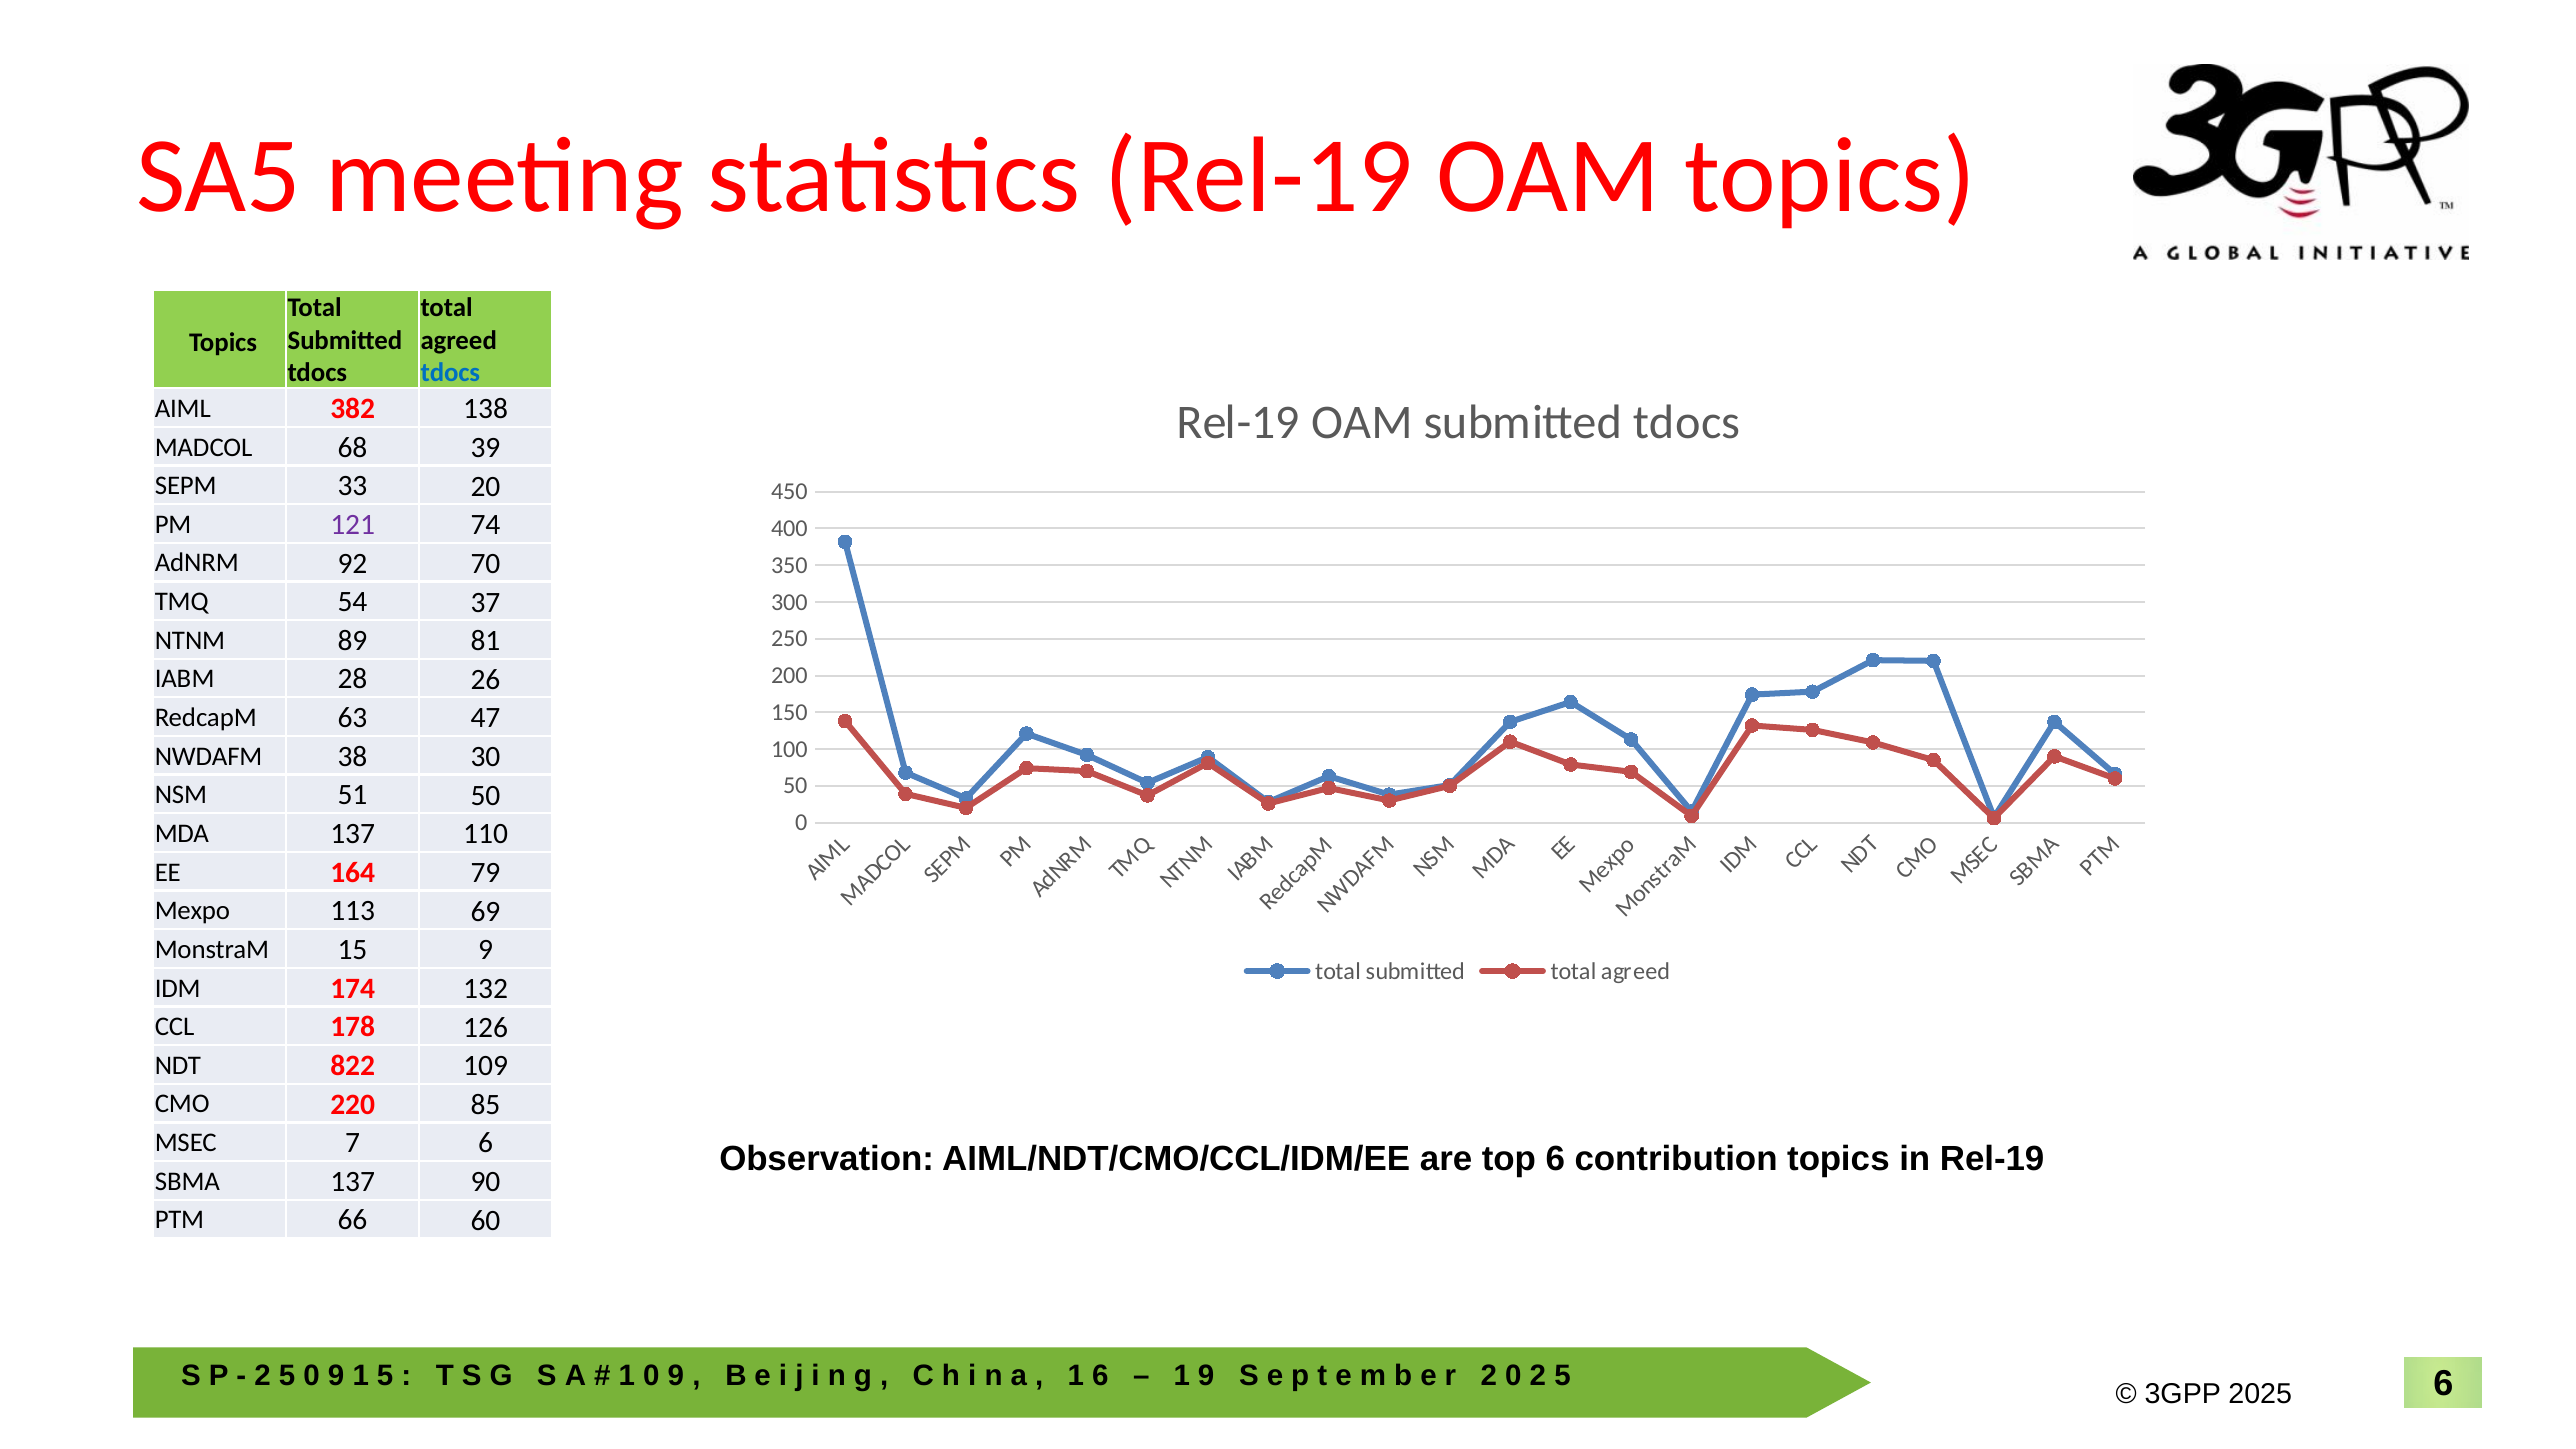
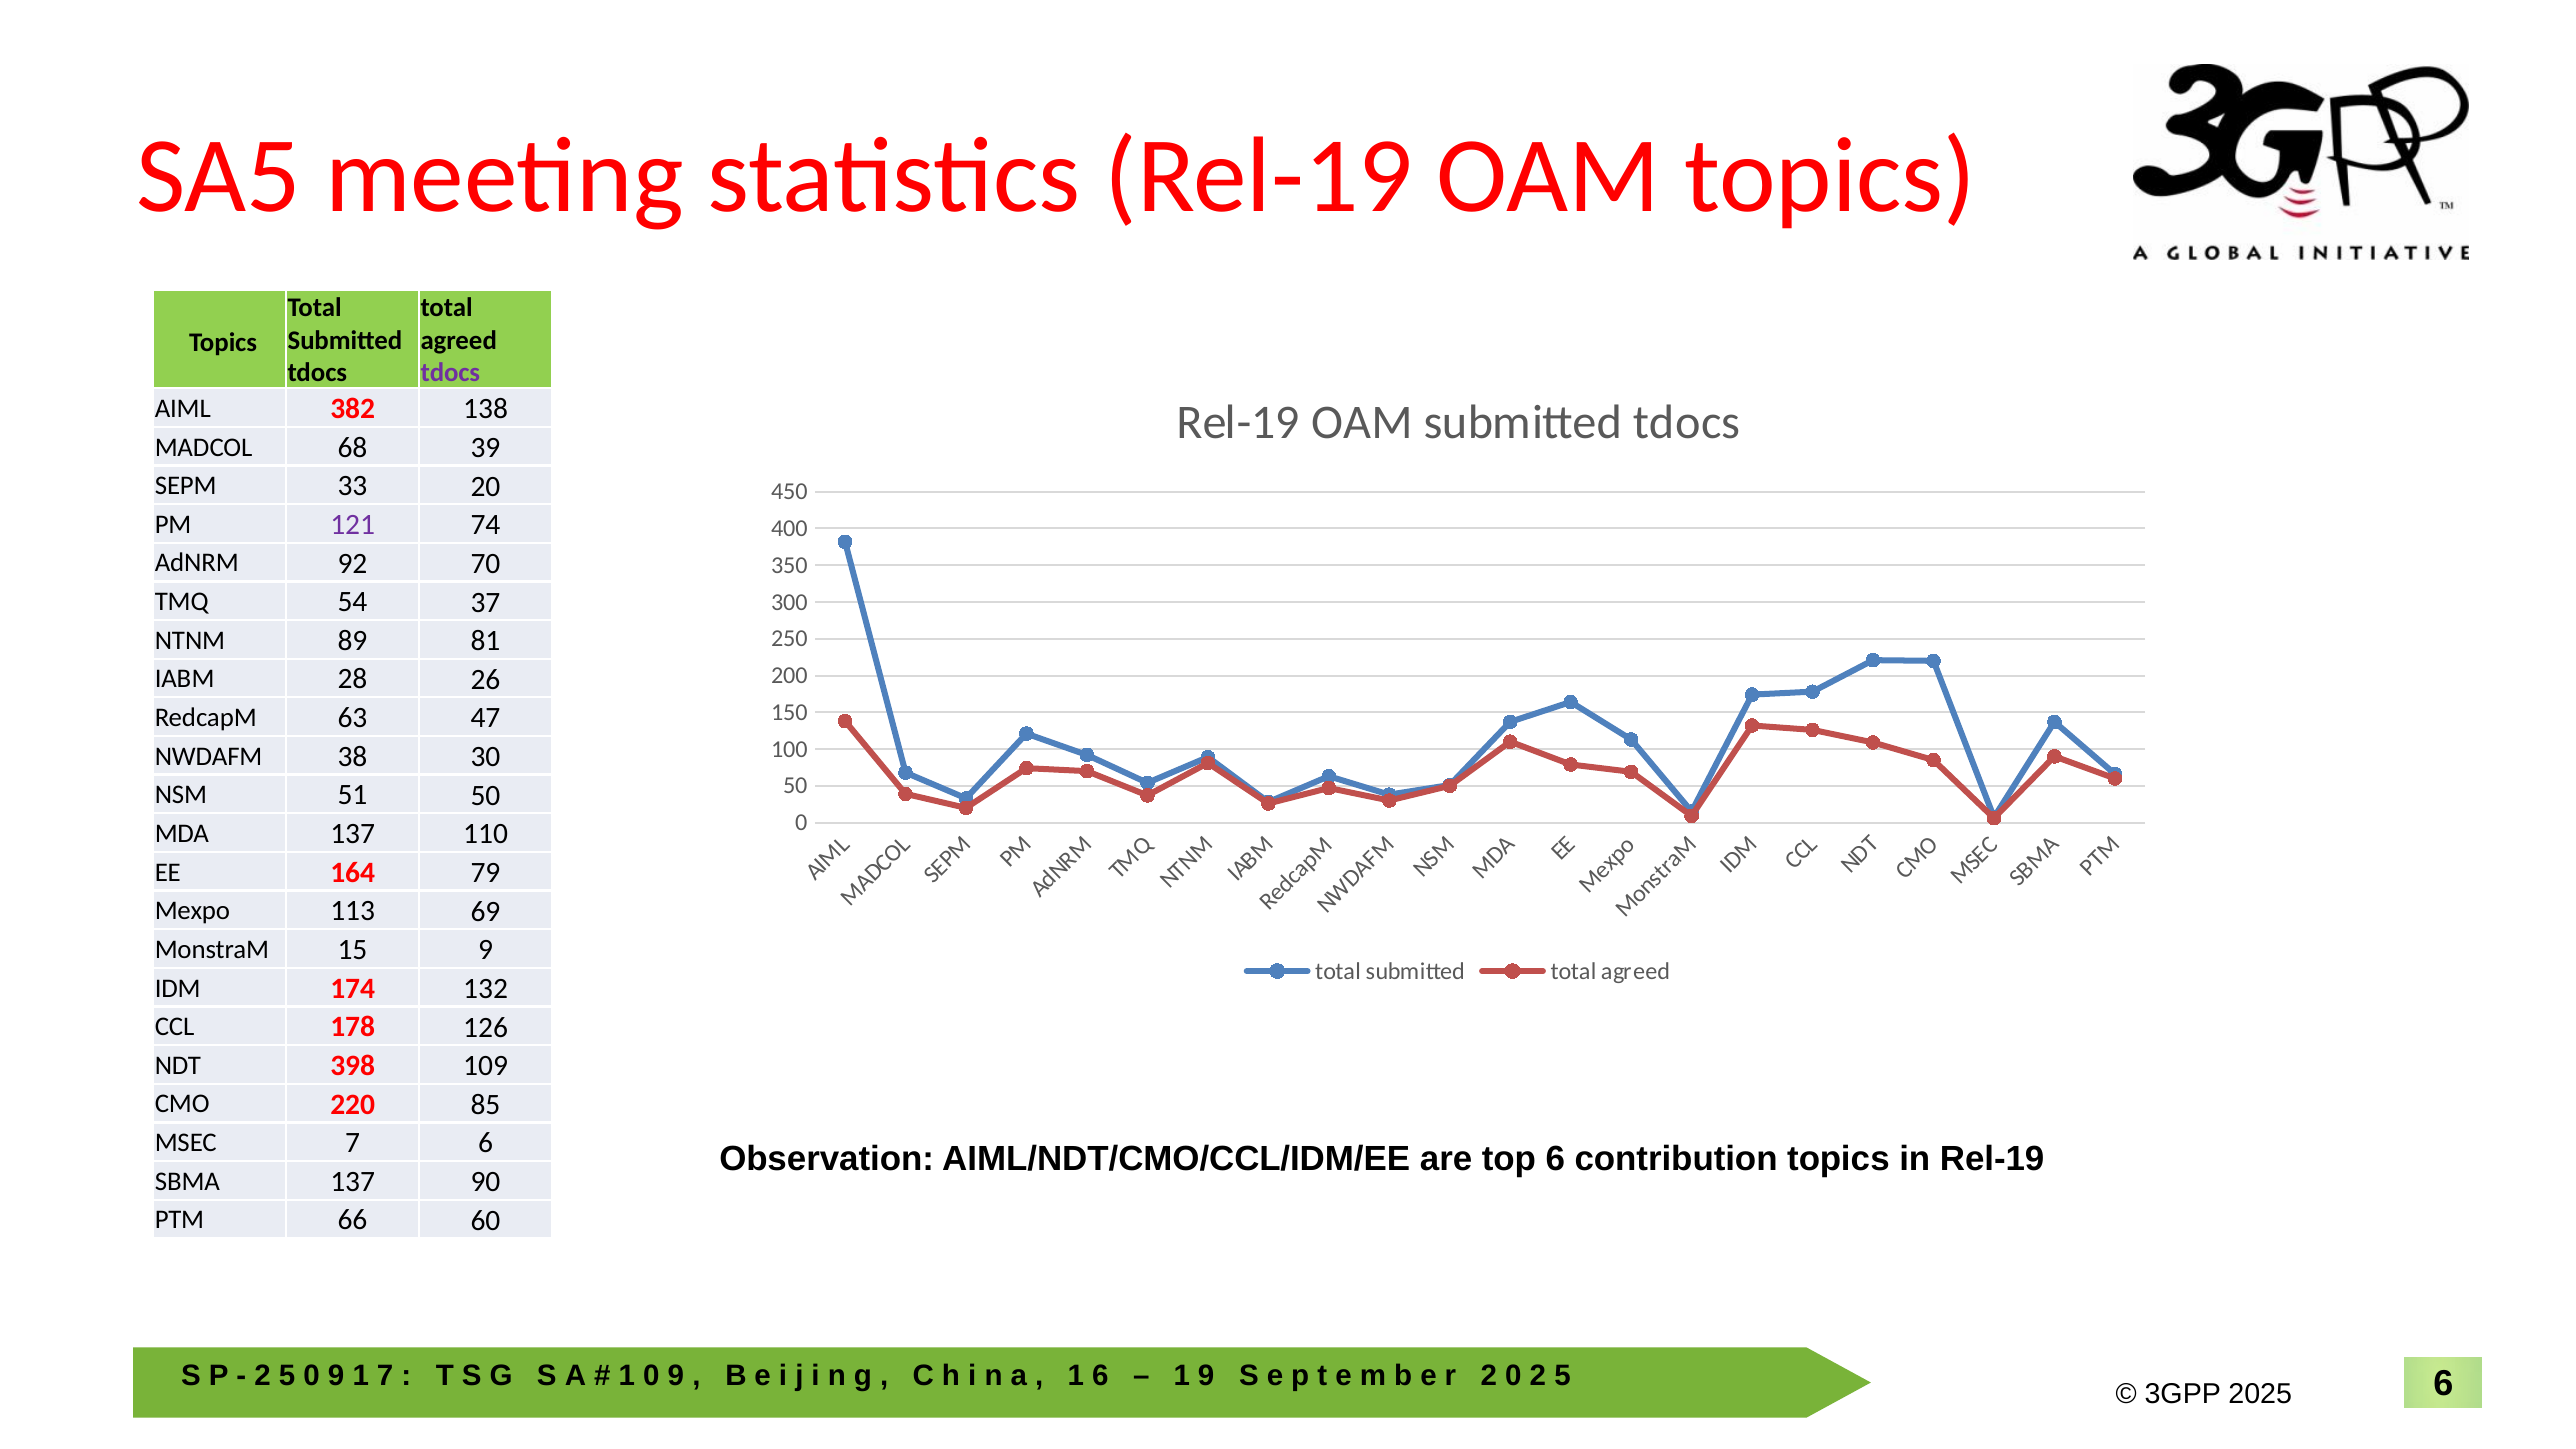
tdocs colour: blue -> purple (450, 373)
822: 822 -> 398 (353, 1066)
5: 5 -> 7 (385, 1376)
